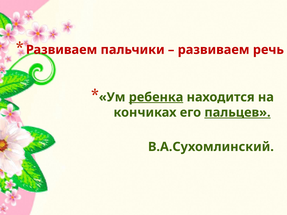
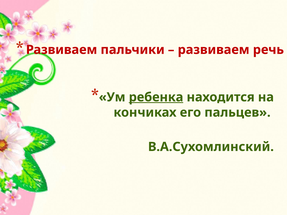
пальцев underline: present -> none (237, 113)
